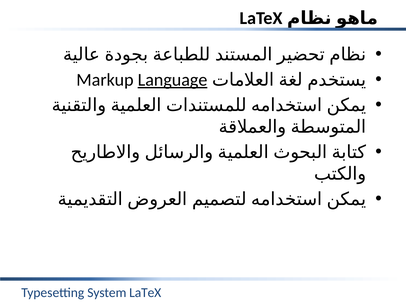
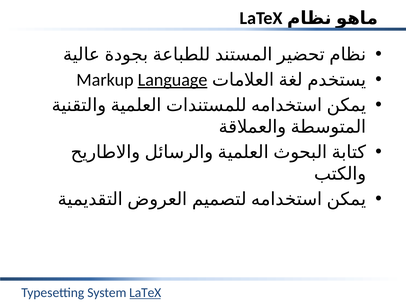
LaTeX underline: none -> present (145, 292)
